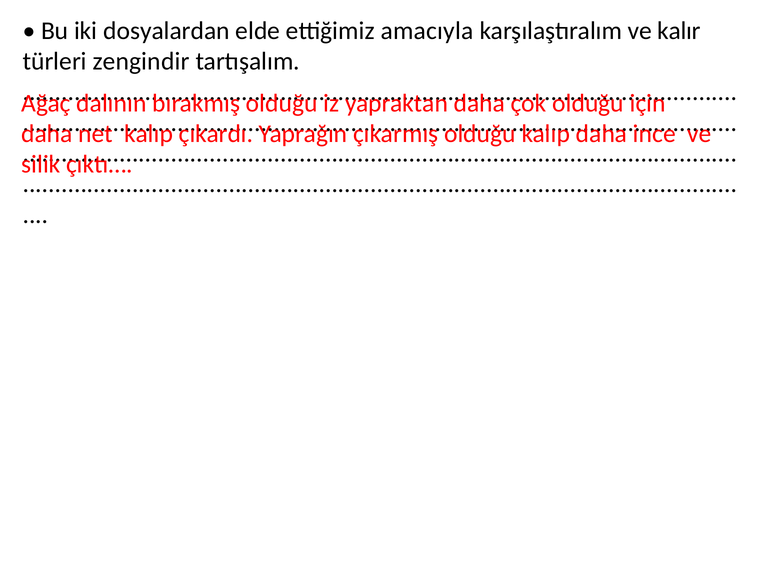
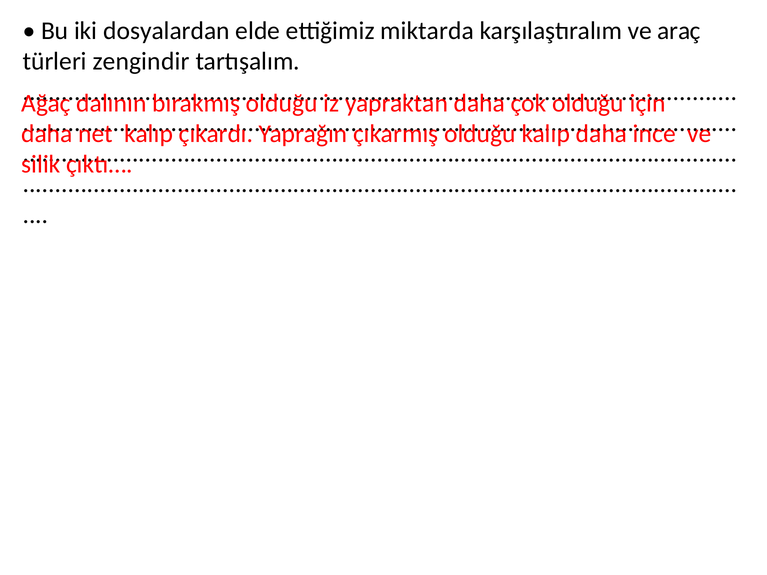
amacıyla: amacıyla -> miktarda (427, 31)
kalır: kalır -> araç (679, 31)
